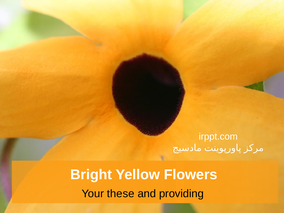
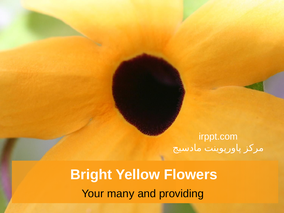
these: these -> many (121, 194)
